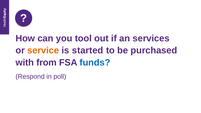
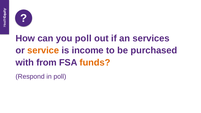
you tool: tool -> poll (83, 38)
started: started -> income (88, 50)
funds colour: blue -> orange (95, 63)
